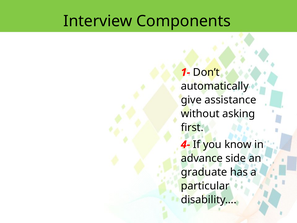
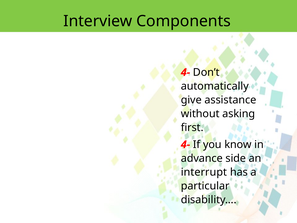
1-: 1- -> 4- (185, 72)
graduate: graduate -> interrupt (204, 172)
